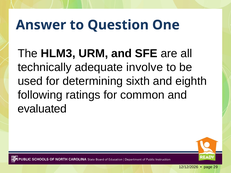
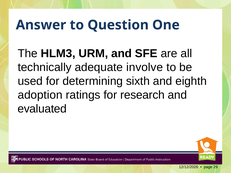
following: following -> adoption (40, 95)
common: common -> research (142, 95)
